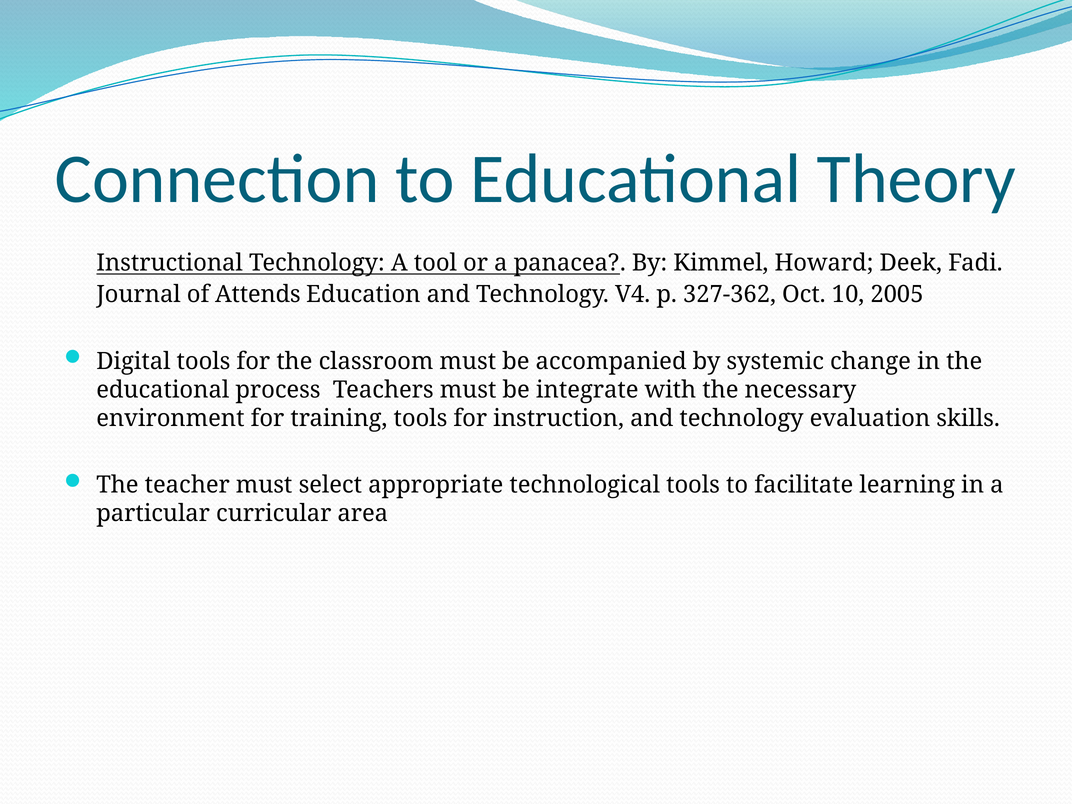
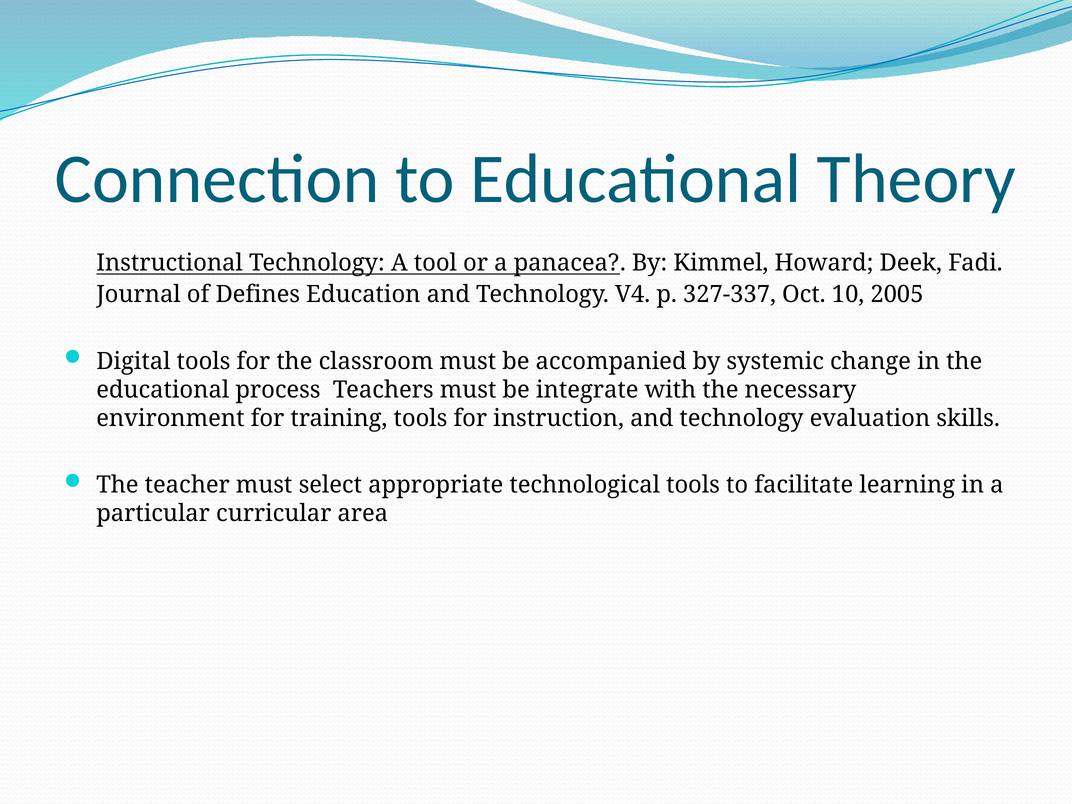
Attends: Attends -> Defines (258, 295)
327-362: 327-362 -> 327-337 (730, 295)
